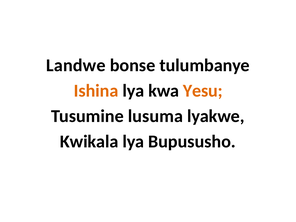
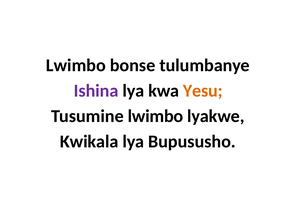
Landwe: Landwe -> Lwimbo (76, 65)
Ishina colour: orange -> purple (96, 91)
Tusumine lusuma: lusuma -> lwimbo (156, 116)
